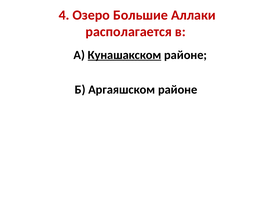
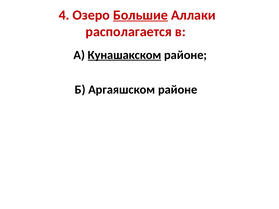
Большие underline: none -> present (140, 15)
